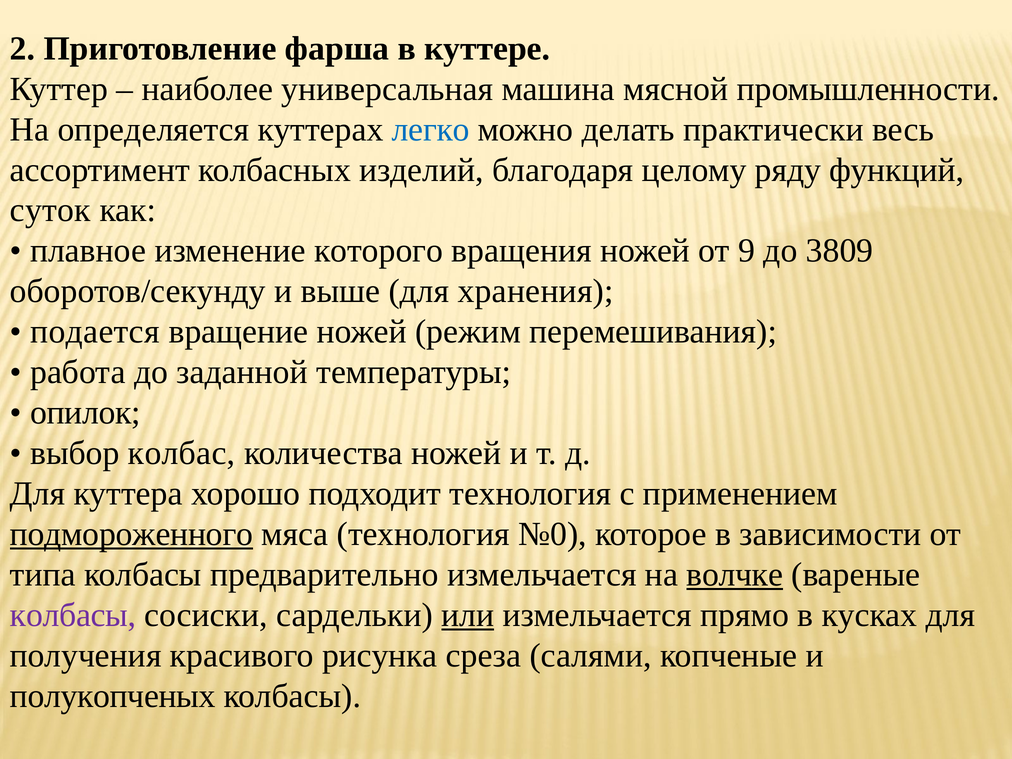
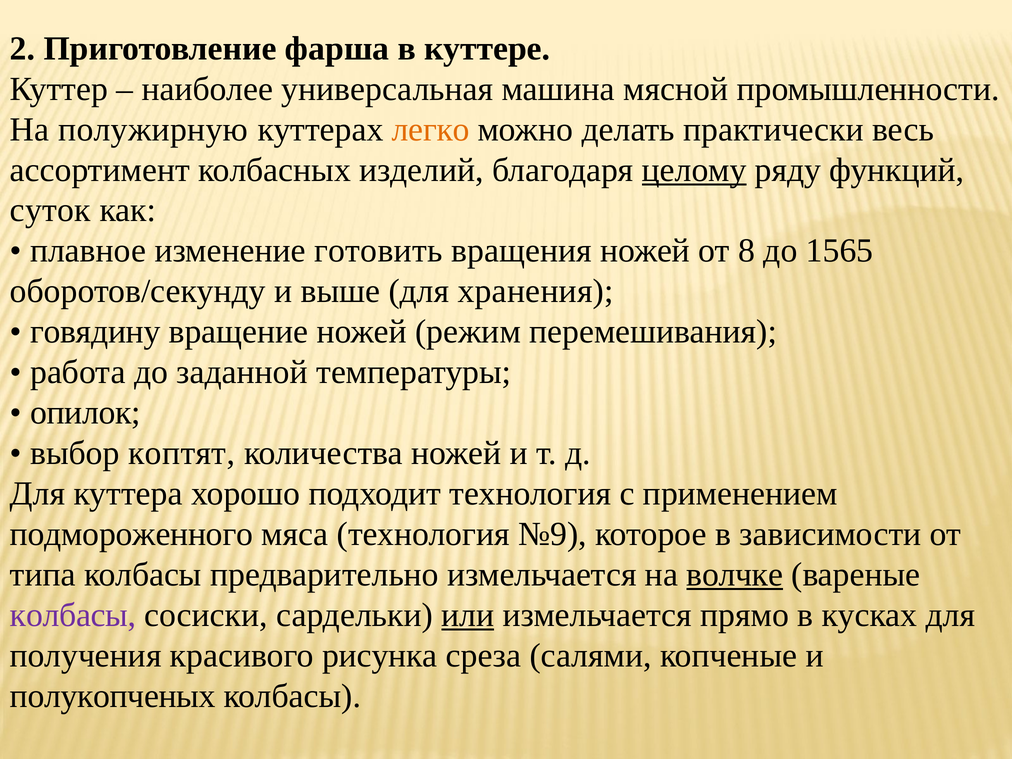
определяется: определяется -> полужирную (153, 129)
легко colour: blue -> orange (431, 129)
целому underline: none -> present (694, 170)
которого: которого -> готовить (378, 251)
9: 9 -> 8 (746, 251)
3809: 3809 -> 1565 (840, 251)
подается: подается -> говядину (95, 332)
колбас: колбас -> коптят (182, 453)
подмороженного underline: present -> none (131, 534)
№0: №0 -> №9 (552, 534)
